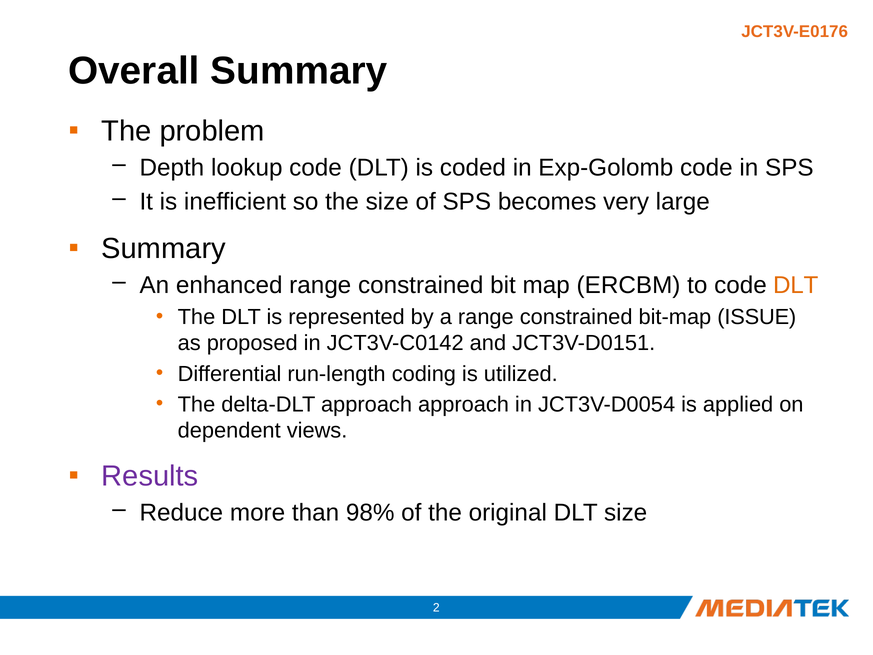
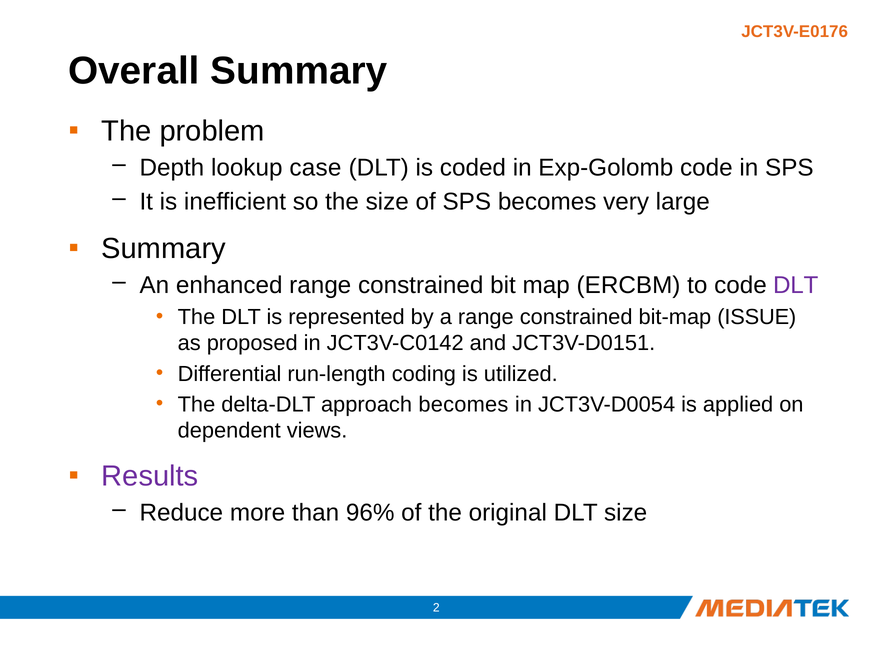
lookup code: code -> case (315, 168)
DLT colour: orange -> purple (796, 285)
approach approach: approach -> becomes (463, 404)
98%: 98% -> 96% (370, 513)
